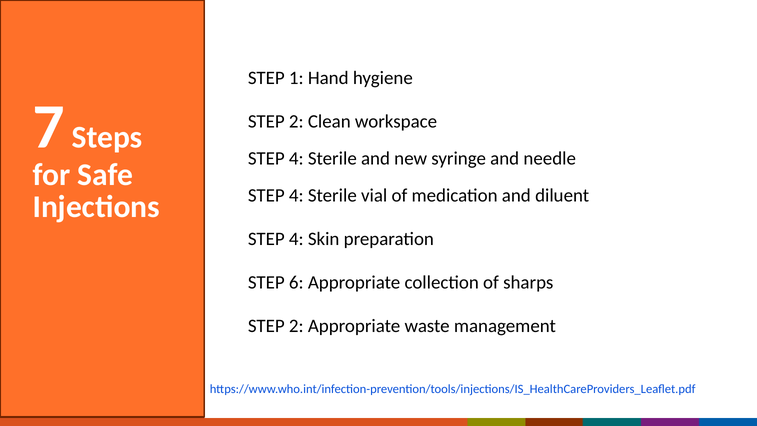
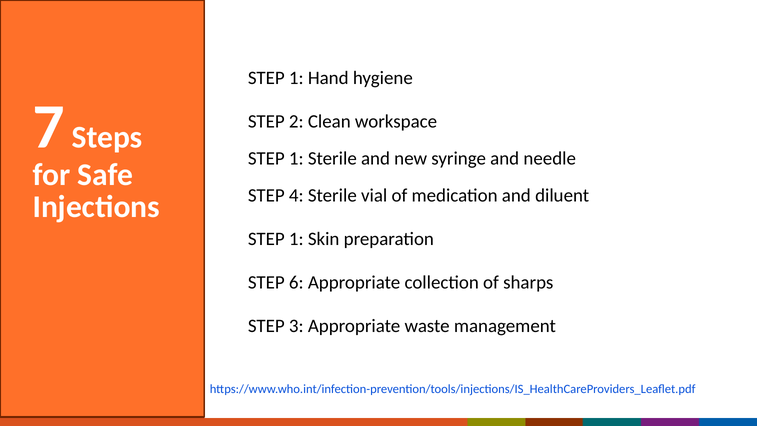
4: 4 -> 1 (296, 159)
4: 4 -> 1 (296, 239)
2: 2 -> 3 (296, 326)
